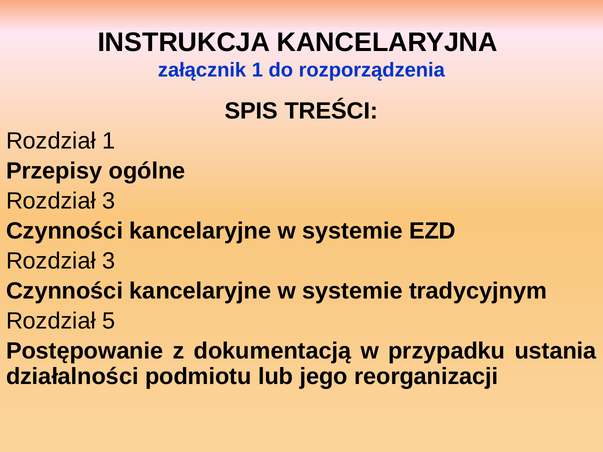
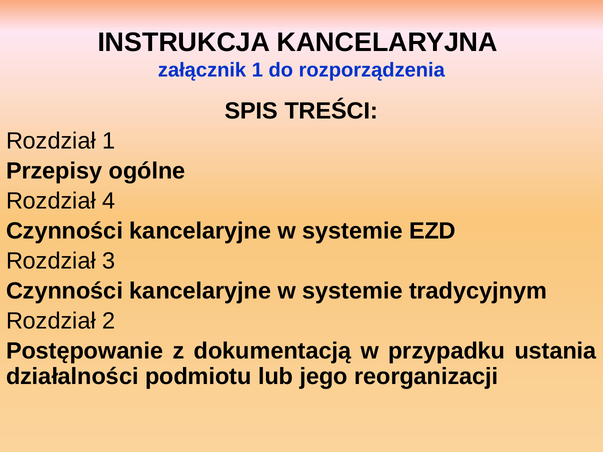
3: 3 -> 4 (109, 201)
5: 5 -> 2 (109, 321)
